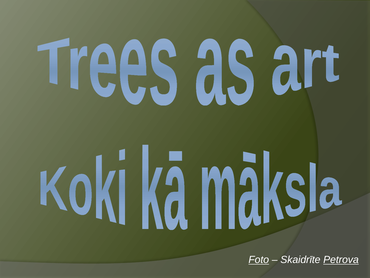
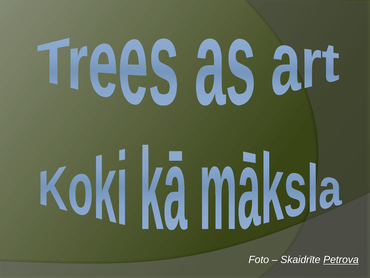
Foto underline: present -> none (259, 259)
